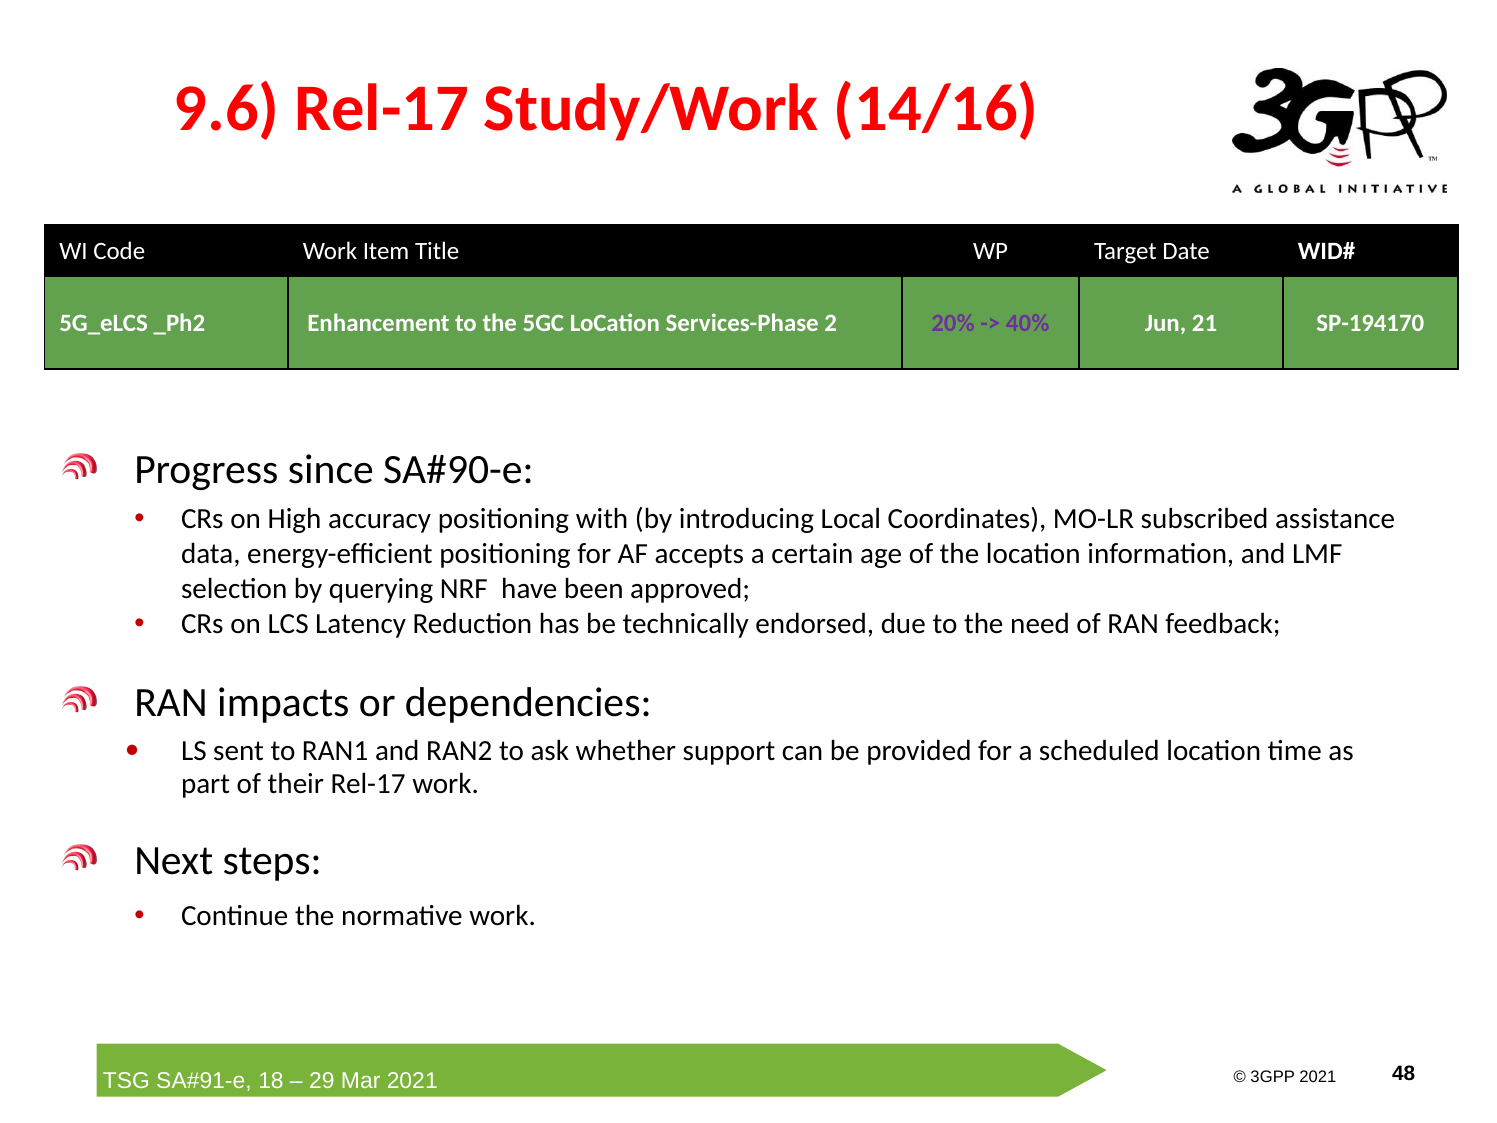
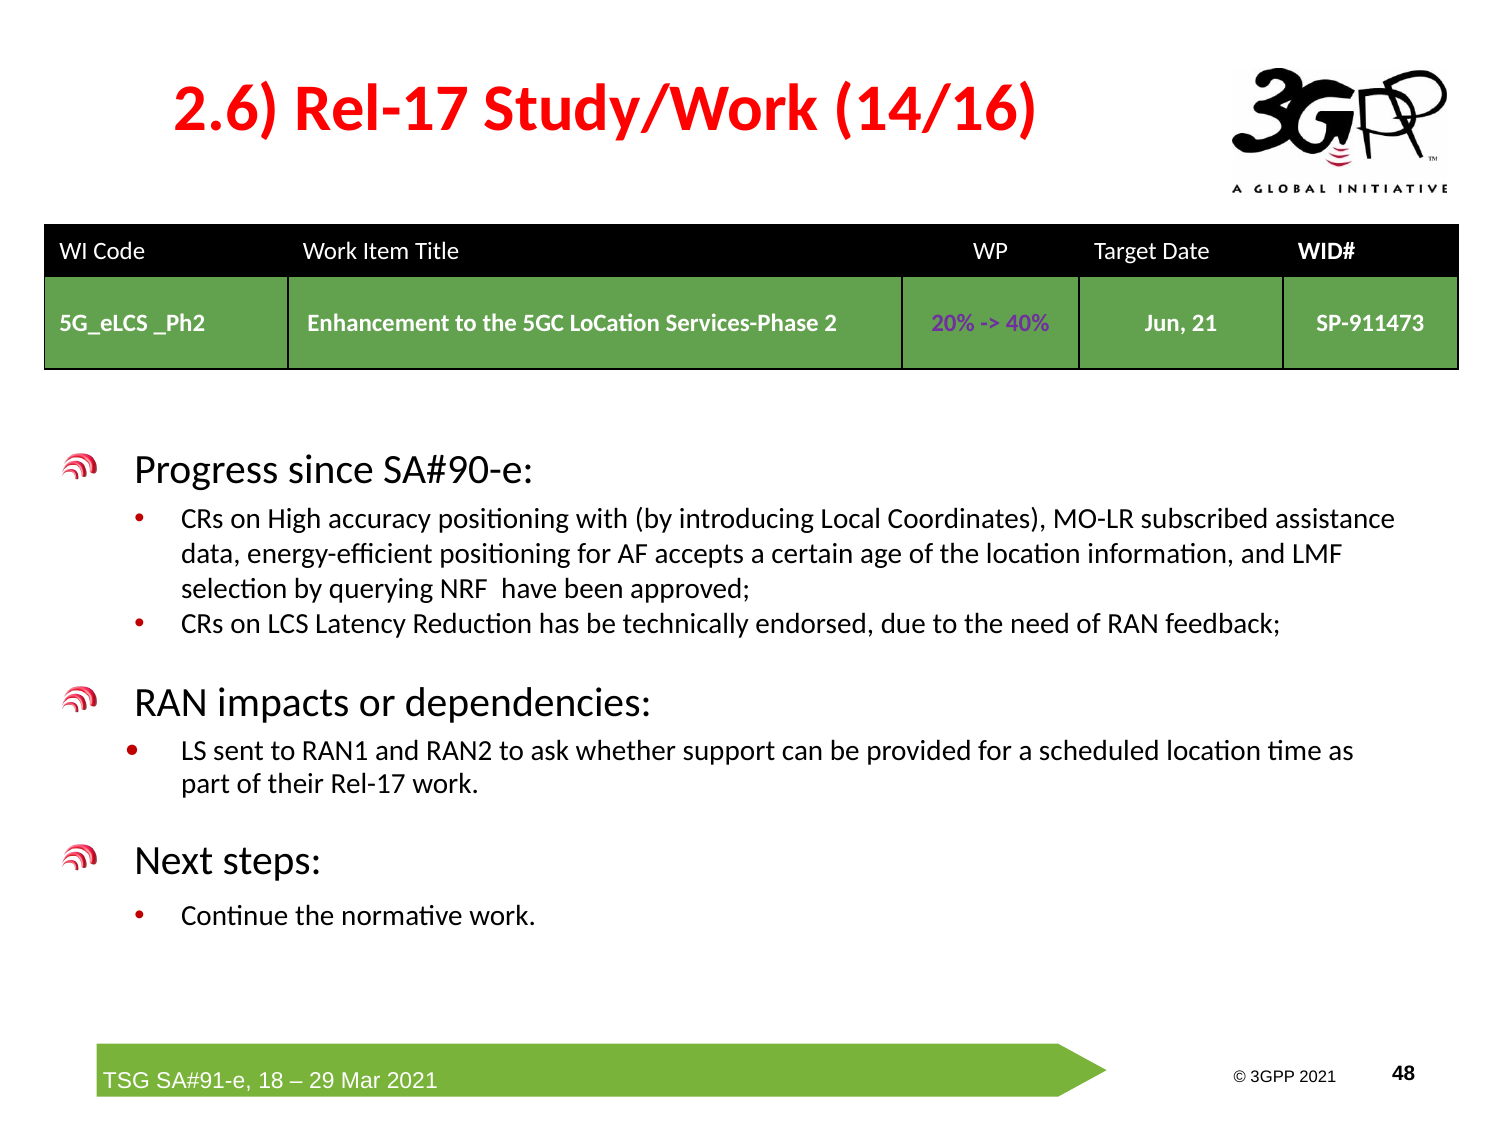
9.6: 9.6 -> 2.6 (227, 109)
SP-194170: SP-194170 -> SP-911473 (1370, 323)
